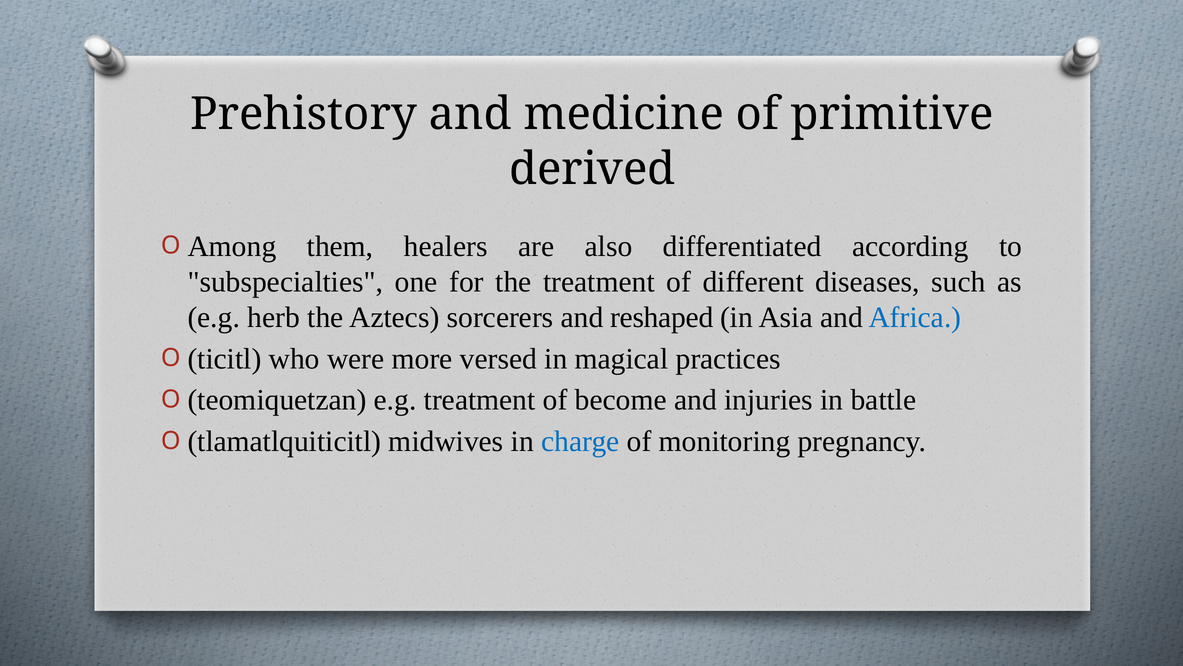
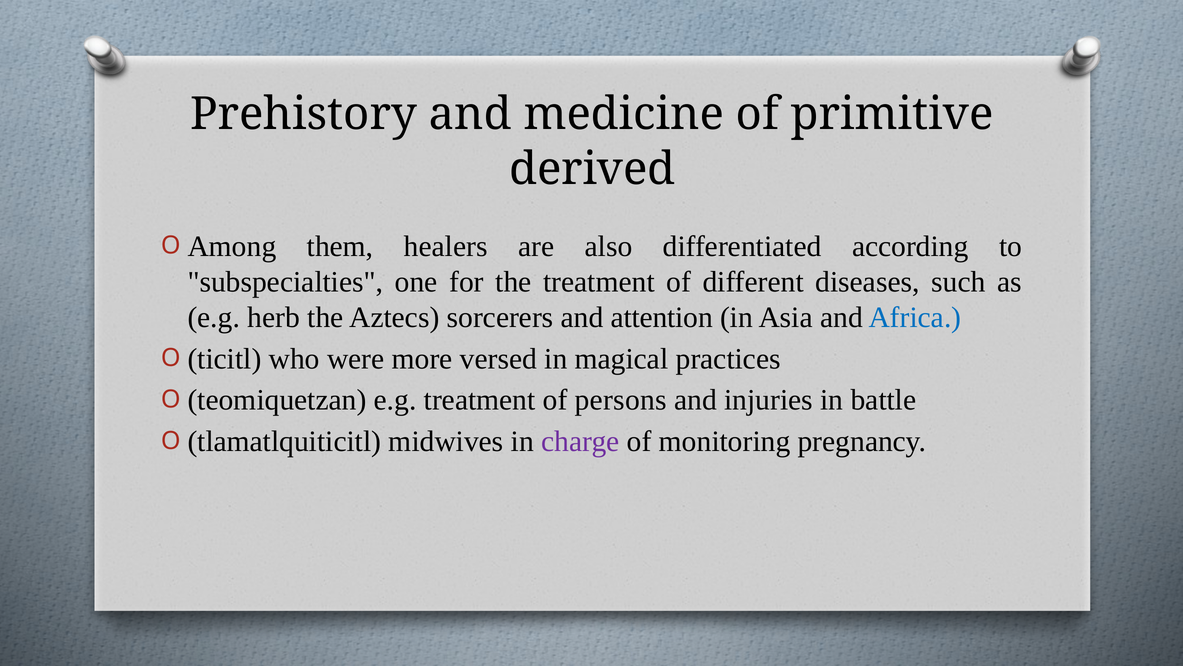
reshaped: reshaped -> attention (662, 317)
become: become -> persons (621, 400)
charge colour: blue -> purple (580, 441)
